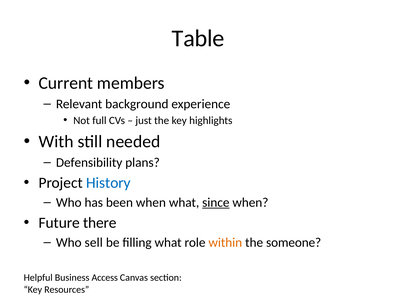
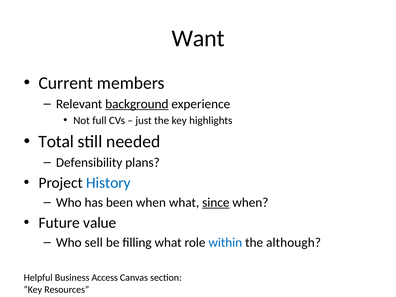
Table: Table -> Want (198, 38)
background underline: none -> present (137, 104)
With: With -> Total (56, 142)
there: there -> value (100, 223)
within colour: orange -> blue (225, 242)
someone: someone -> although (294, 242)
